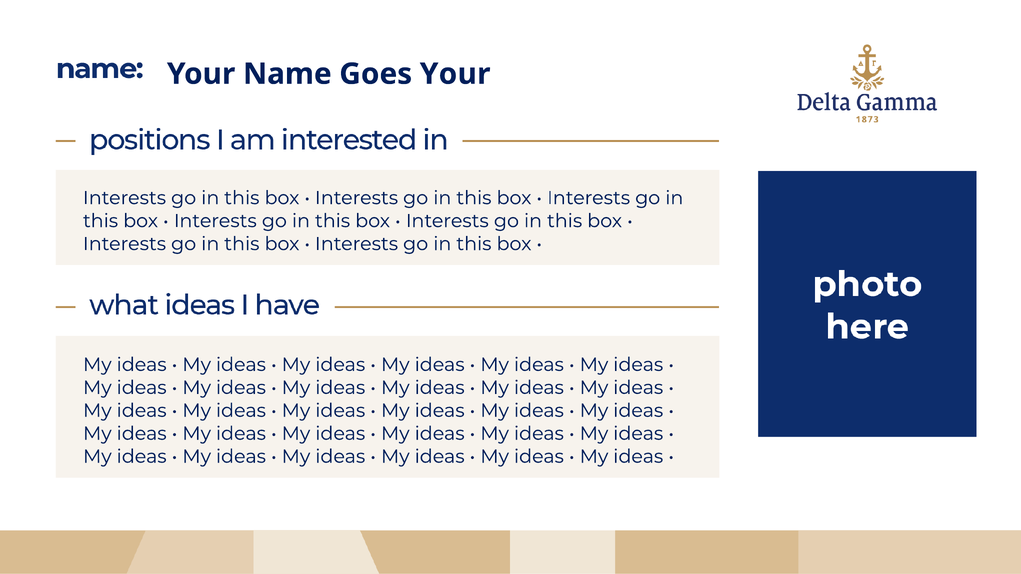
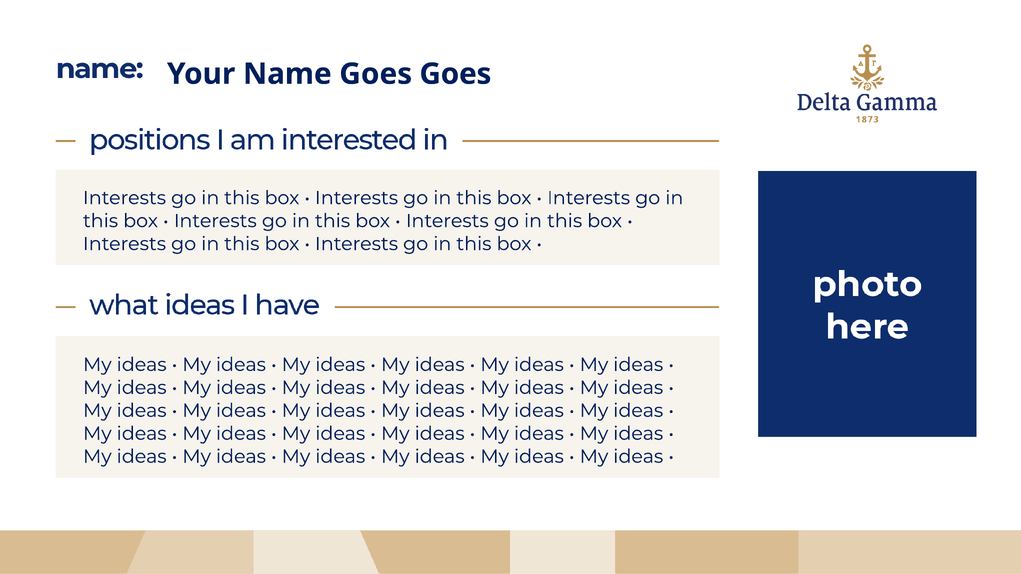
Goes Your: Your -> Goes (455, 74)
